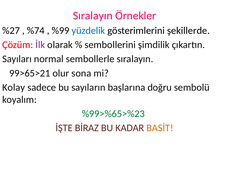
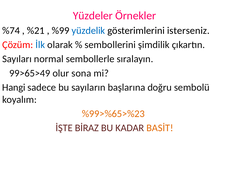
Sıralayın: Sıralayın -> Yüzdeler (93, 16)
%27: %27 -> %74 (11, 31)
%74: %74 -> %21 (36, 31)
şekillerde: şekillerde -> isterseniz (188, 31)
İlk colour: purple -> blue (40, 45)
99>65>21: 99>65>21 -> 99>65>49 (30, 73)
Kolay: Kolay -> Hangi (14, 88)
%99>%65>%23 colour: green -> orange (113, 114)
